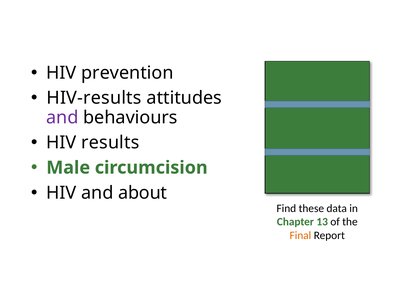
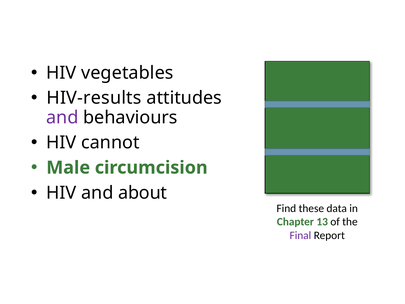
prevention: prevention -> vegetables (127, 73)
results: results -> cannot (110, 142)
Final colour: orange -> purple (300, 235)
